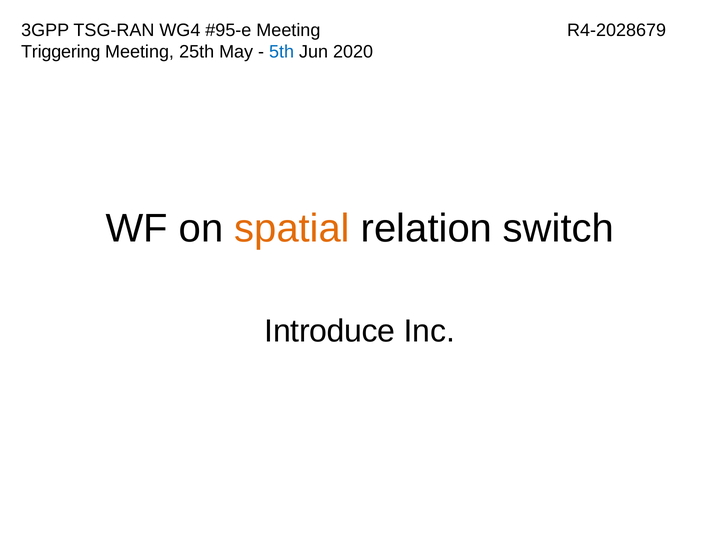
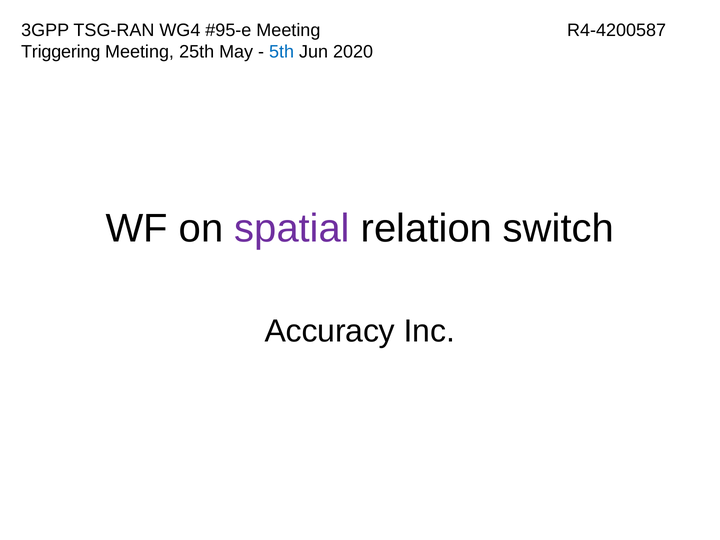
R4-2028679: R4-2028679 -> R4-4200587 (617, 30)
spatial colour: orange -> purple (292, 228)
Introduce: Introduce -> Accuracy (330, 331)
